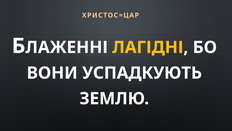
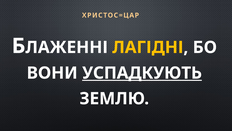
УСПАДКУЮТЬ underline: none -> present (142, 73)
